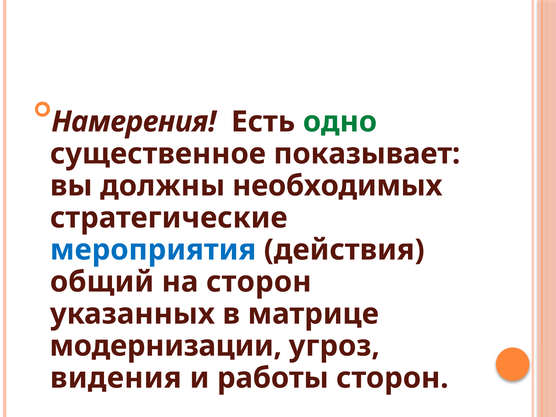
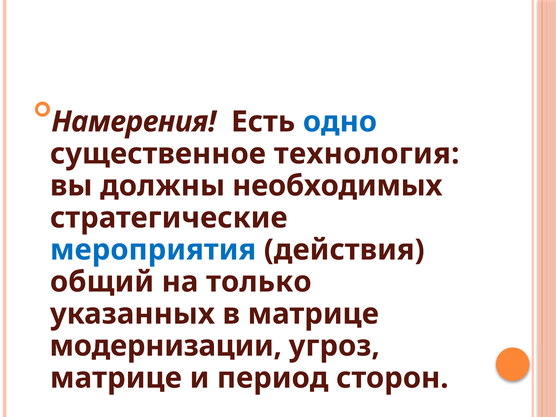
одно colour: green -> blue (340, 122)
показывает: показывает -> технология (367, 154)
на сторон: сторон -> только (259, 282)
видения: видения -> матрице (116, 378)
работы: работы -> период (273, 378)
